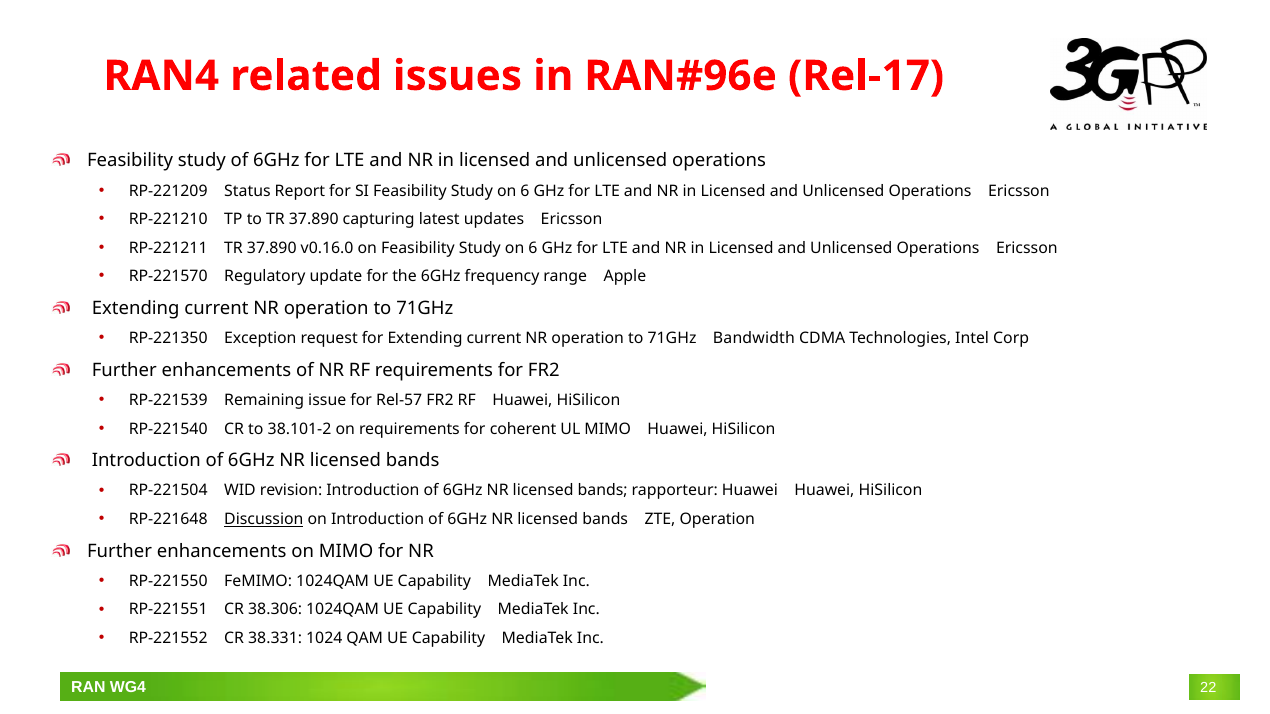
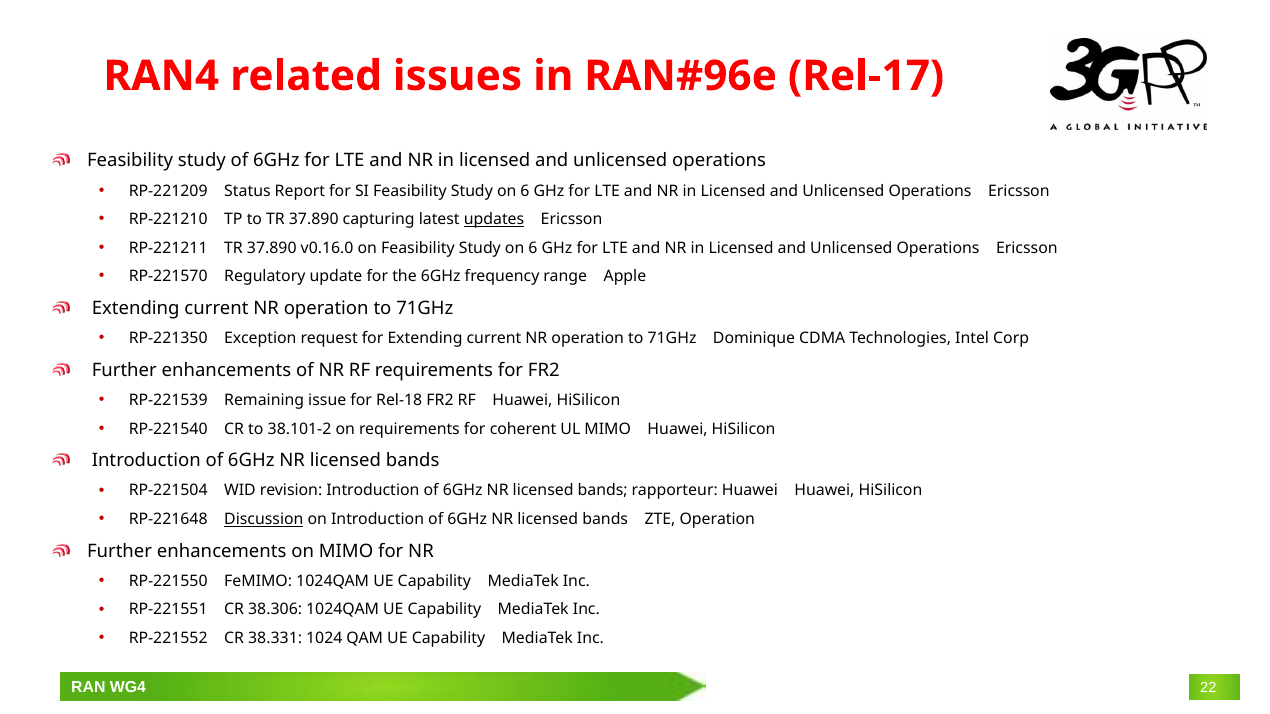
updates underline: none -> present (494, 219)
Bandwidth: Bandwidth -> Dominique (754, 339)
Rel-57: Rel-57 -> Rel-18 (399, 400)
